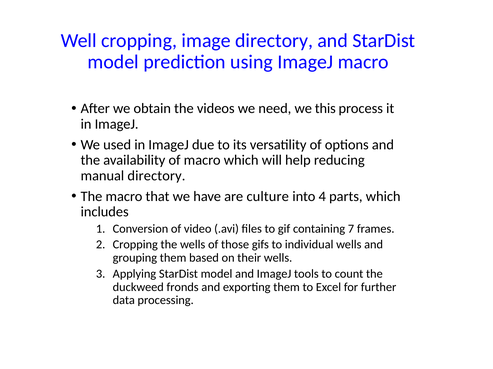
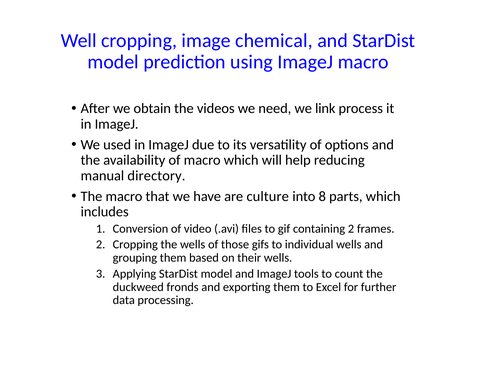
image directory: directory -> chemical (274, 41)
this: this -> link (325, 109)
4: 4 -> 8 (322, 197)
containing 7: 7 -> 2 (351, 229)
